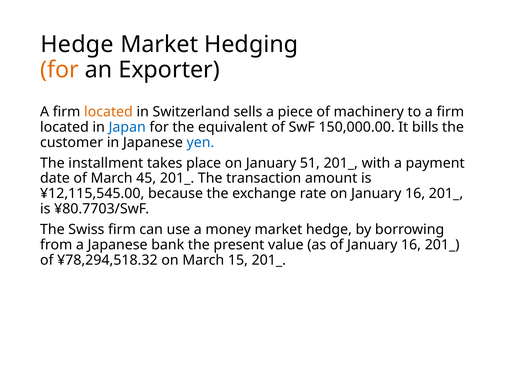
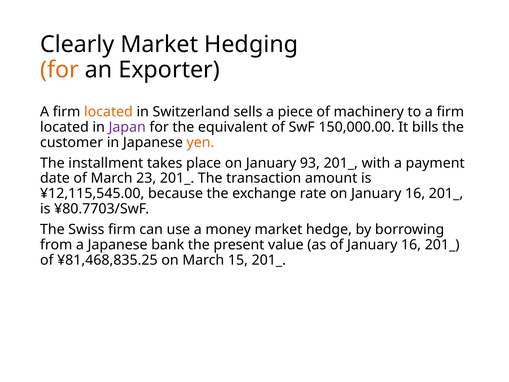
Hedge: Hedge -> Clearly (77, 44)
Japan colour: blue -> purple (127, 127)
yen colour: blue -> orange (200, 142)
51: 51 -> 93 (310, 163)
45: 45 -> 23 (146, 178)
¥78,294,518.32: ¥78,294,518.32 -> ¥81,468,835.25 (107, 260)
